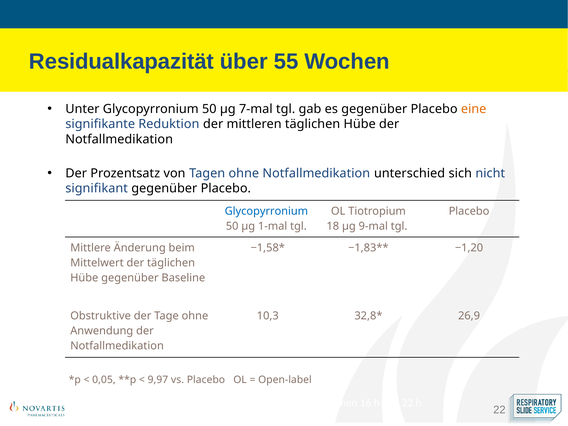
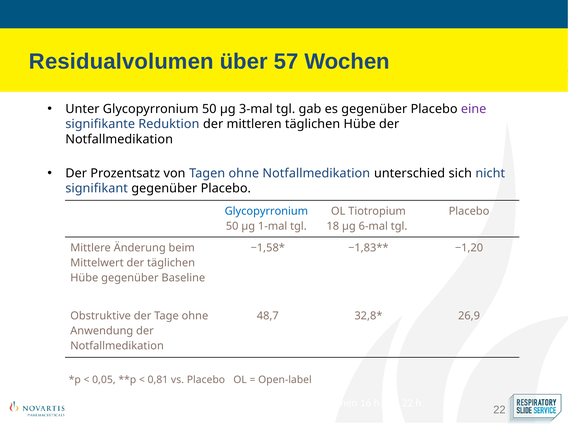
Residualkapazität: Residualkapazität -> Residualvolumen (121, 62)
55: 55 -> 57 (286, 62)
7-mal: 7-mal -> 3-mal (256, 109)
eine colour: orange -> purple (474, 109)
9-mal: 9-mal -> 6-mal (373, 226)
10,3: 10,3 -> 48,7 (268, 316)
9,97: 9,97 -> 0,81 (158, 380)
